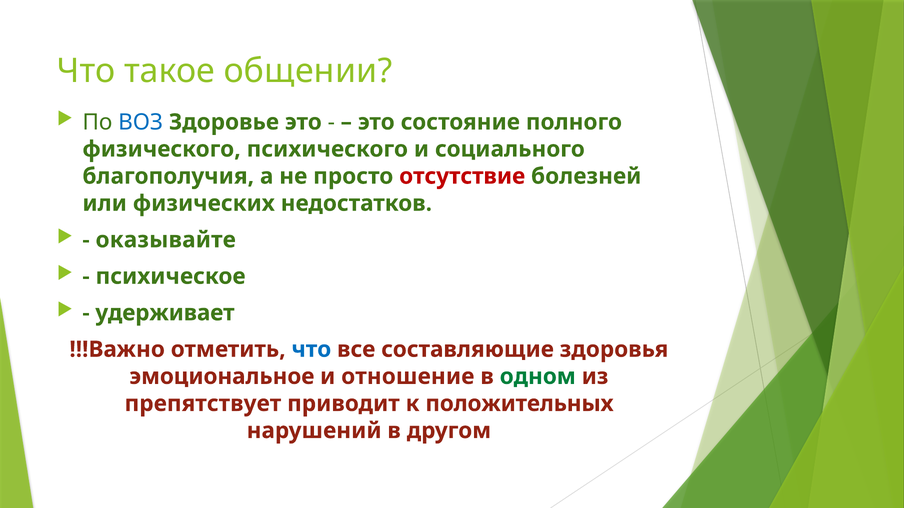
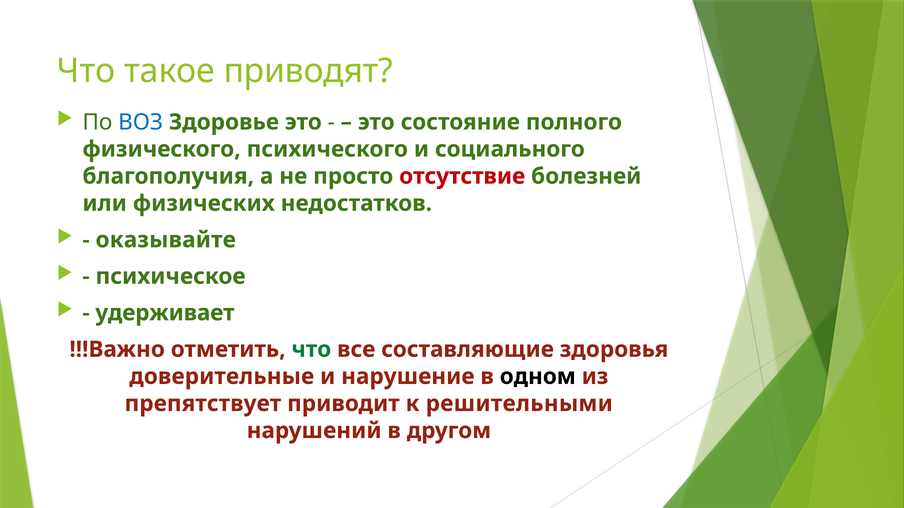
общении: общении -> приводят (308, 71)
что colour: blue -> green (311, 350)
эмоциональное: эмоциональное -> доверительные (222, 377)
отношение: отношение -> нарушение (408, 377)
одном colour: green -> black (538, 377)
положительных: положительных -> решительными (519, 404)
